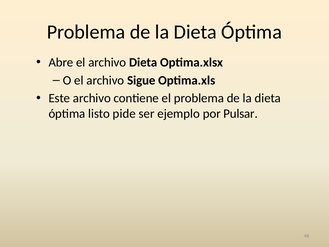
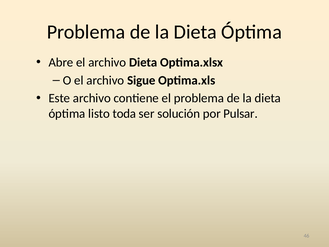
pide: pide -> toda (124, 114)
ejemplo: ejemplo -> solución (179, 114)
